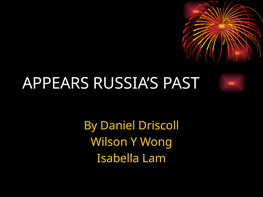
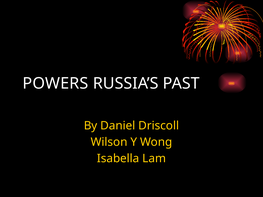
APPEARS: APPEARS -> POWERS (55, 84)
